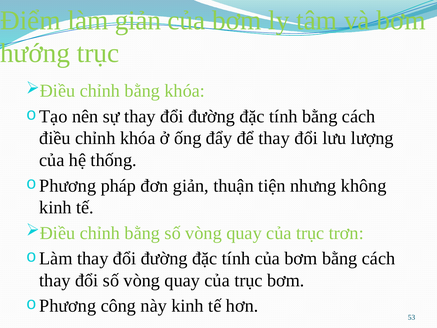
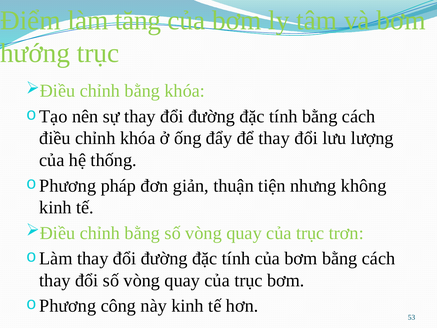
làm giản: giản -> tăng (138, 20)
